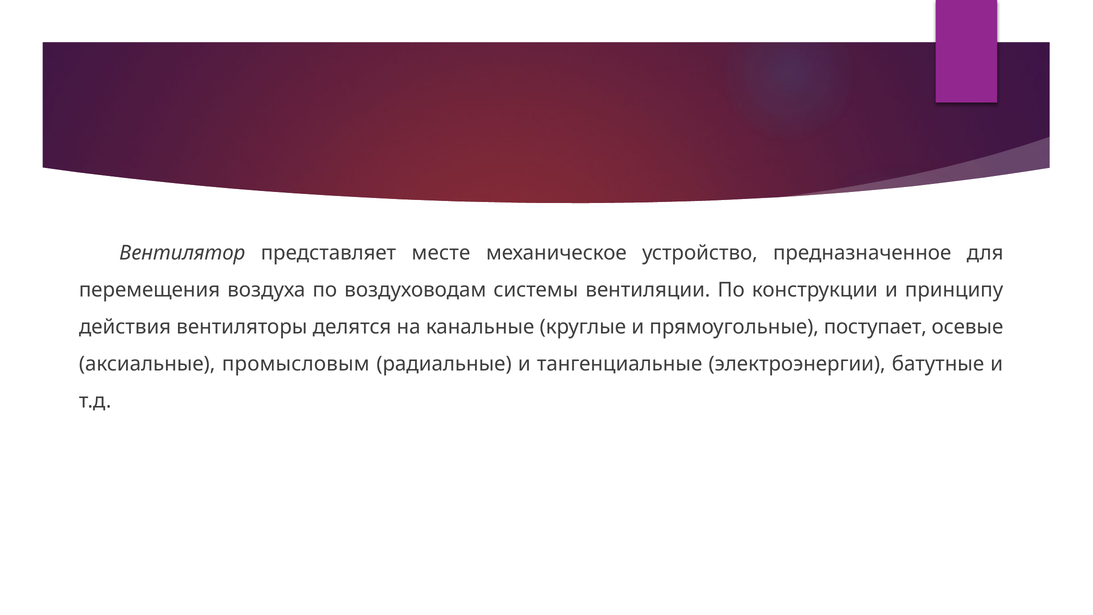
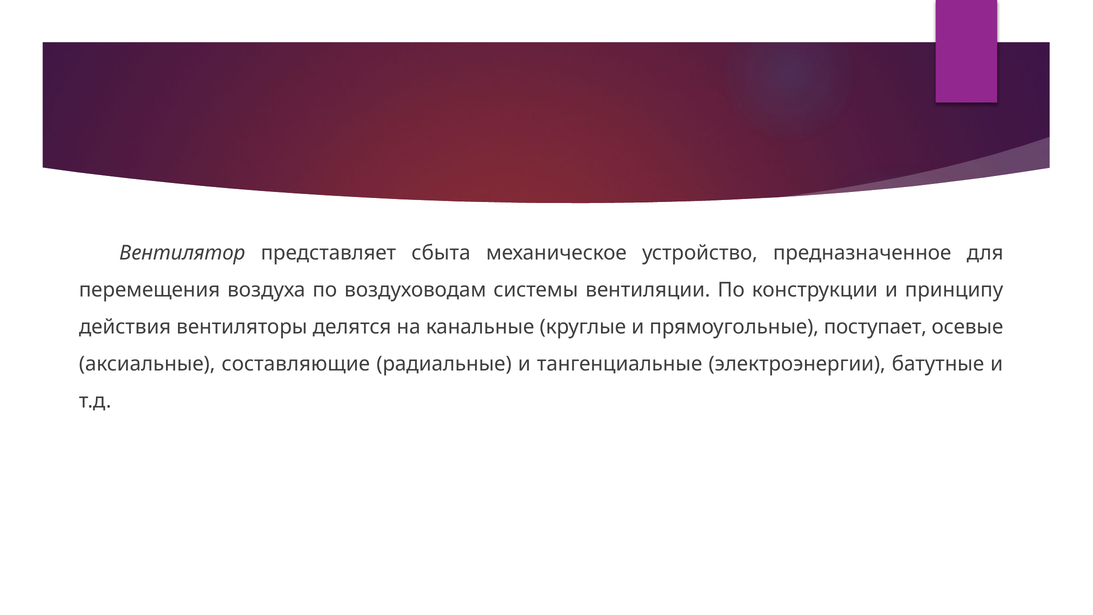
месте: месте -> сбыта (441, 253)
промысловым: промысловым -> составляющие (296, 364)
